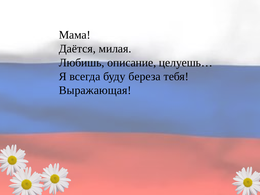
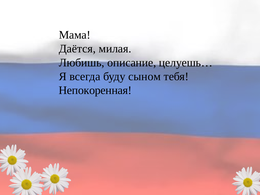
береза: береза -> сыном (145, 76)
Выражающая: Выражающая -> Непокоренная (95, 90)
